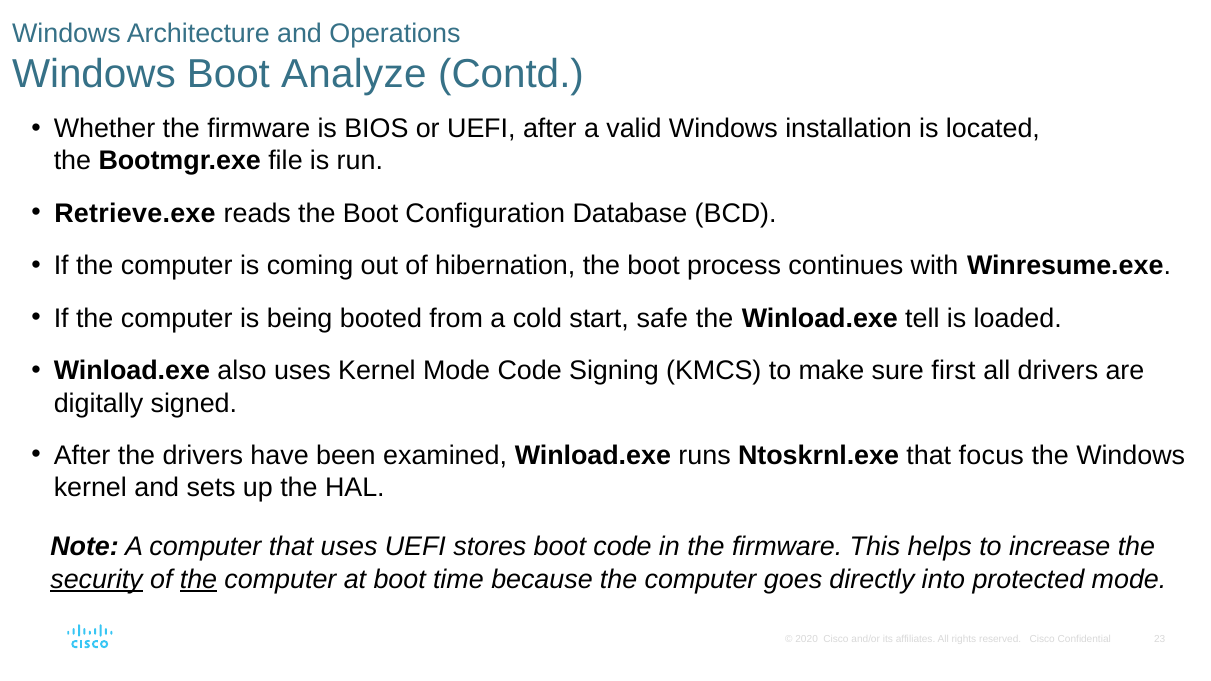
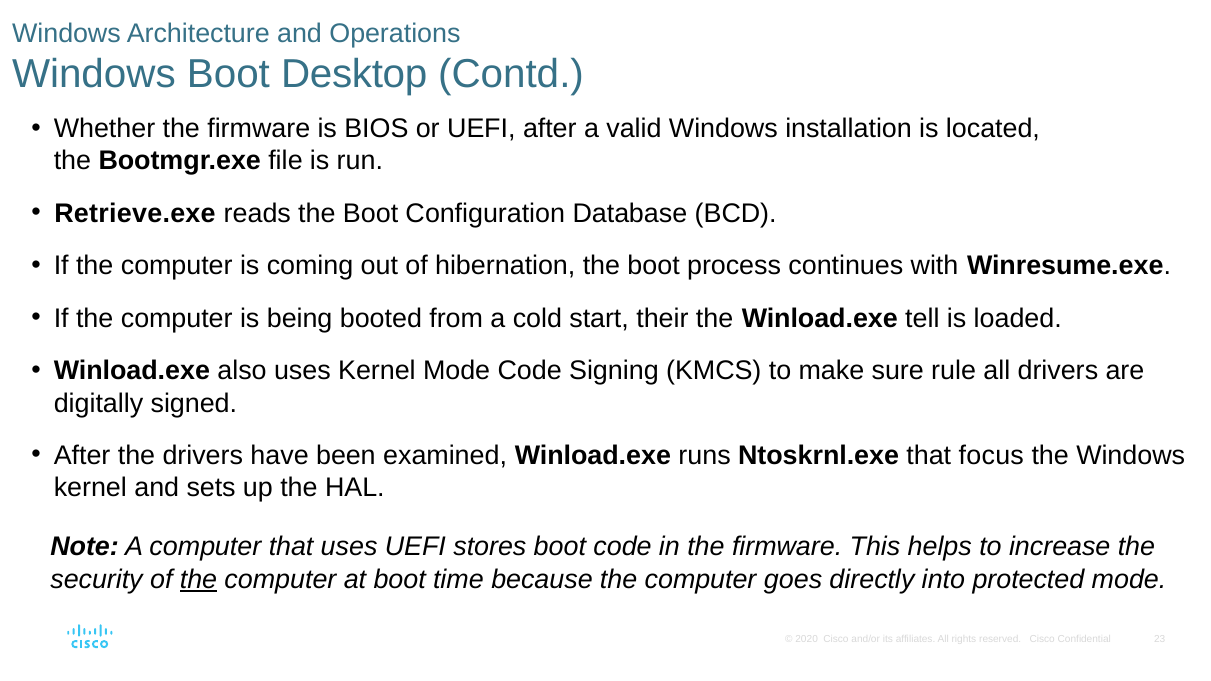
Analyze: Analyze -> Desktop (354, 75)
safe: safe -> their (662, 319)
first: first -> rule (954, 371)
security underline: present -> none (97, 580)
